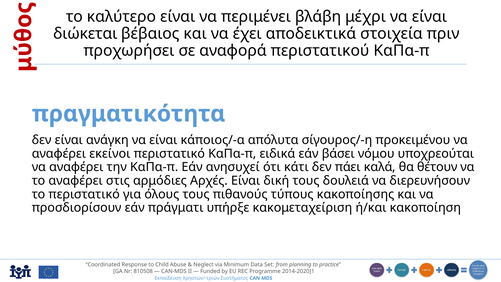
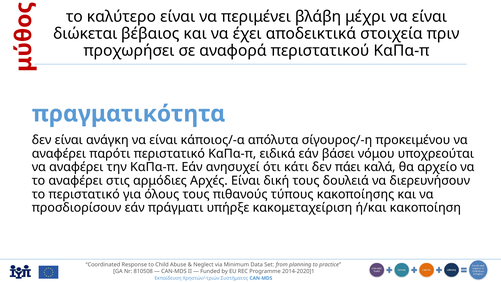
εκείνοι: εκείνοι -> παρότι (110, 154)
θέτουν: θέτουν -> αρχείο (437, 167)
